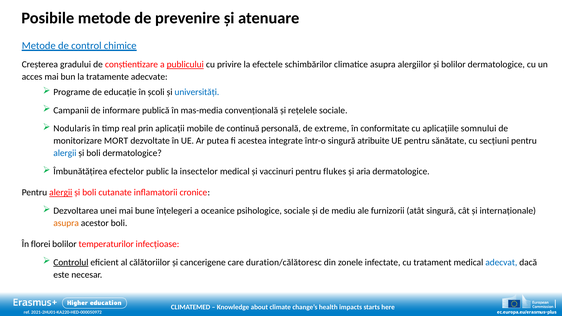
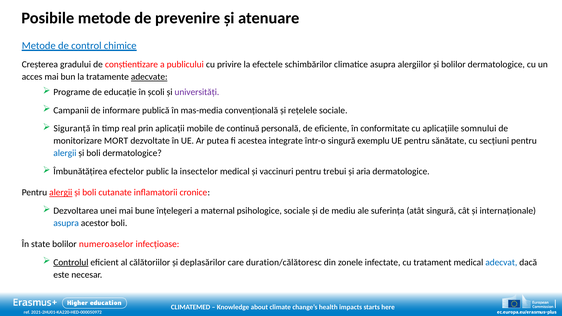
publicului underline: present -> none (185, 65)
adecvate underline: none -> present (149, 77)
universități colour: blue -> purple (197, 92)
Nodularis: Nodularis -> Siguranță (72, 129)
extreme: extreme -> eficiente (332, 129)
atribuite: atribuite -> exemplu (373, 141)
flukes: flukes -> trebui (335, 172)
oceanice: oceanice -> maternal (218, 211)
furnizorii: furnizorii -> suferința (388, 211)
asupra colour: orange -> blue (66, 223)
florei: florei -> state (41, 244)
temperaturilor: temperaturilor -> numeroaselor (106, 244)
cancerigene: cancerigene -> deplasărilor (203, 263)
